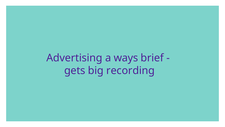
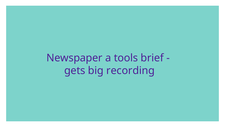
Advertising: Advertising -> Newspaper (74, 58)
ways: ways -> tools (126, 58)
